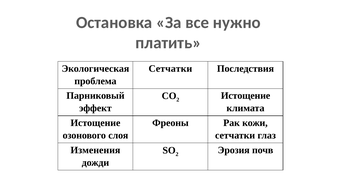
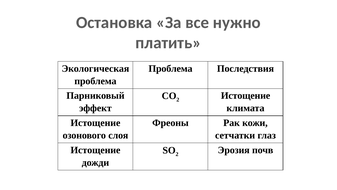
Сетчатки: Сетчатки -> Проблема (170, 68)
Изменения: Изменения -> Истощение (95, 150)
